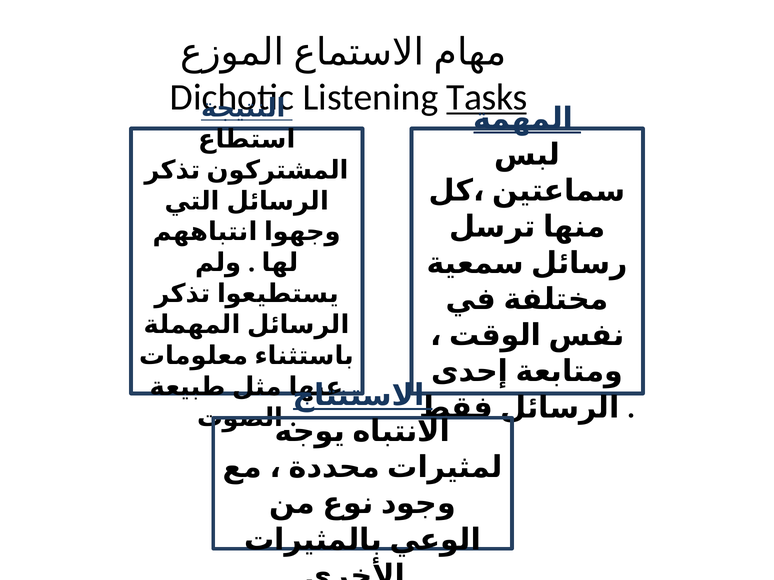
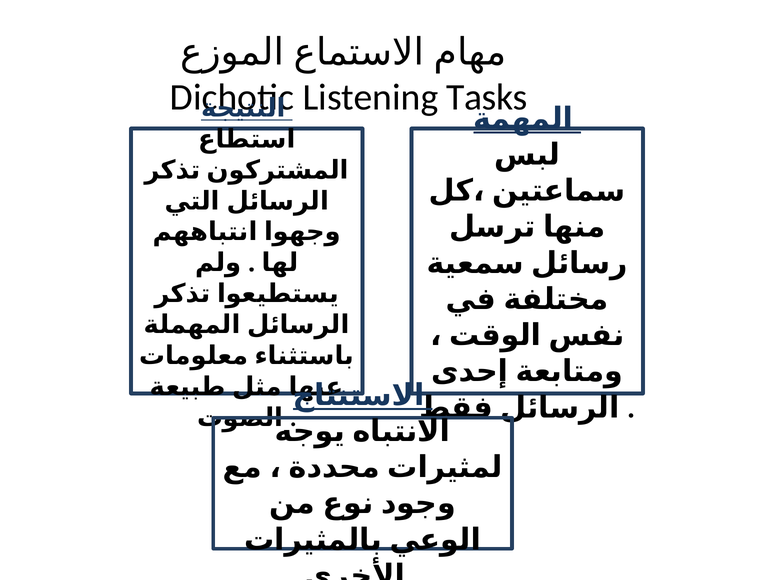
Tasks underline: present -> none (487, 97)
